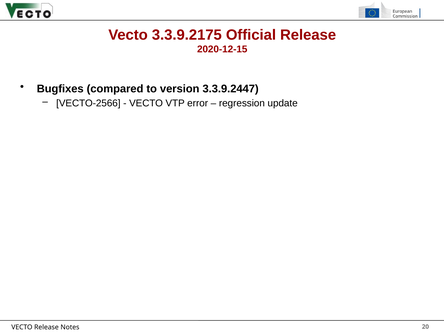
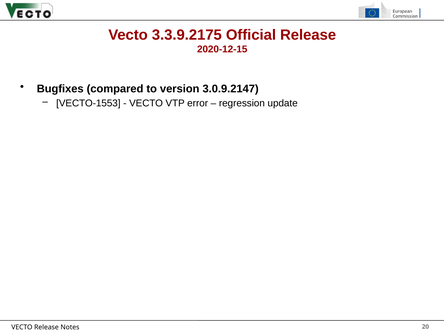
3.3.9.2447: 3.3.9.2447 -> 3.0.9.2147 (231, 89)
VECTO-2566: VECTO-2566 -> VECTO-1553 (88, 103)
